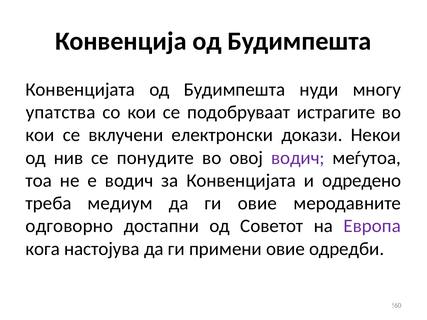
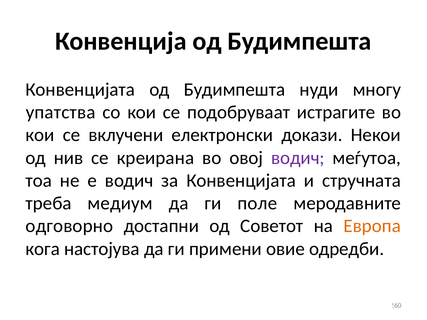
понудите: понудите -> креирана (155, 158)
одредено: одредено -> стручната (362, 181)
ги овие: овие -> поле (257, 203)
Европа colour: purple -> orange (372, 226)
